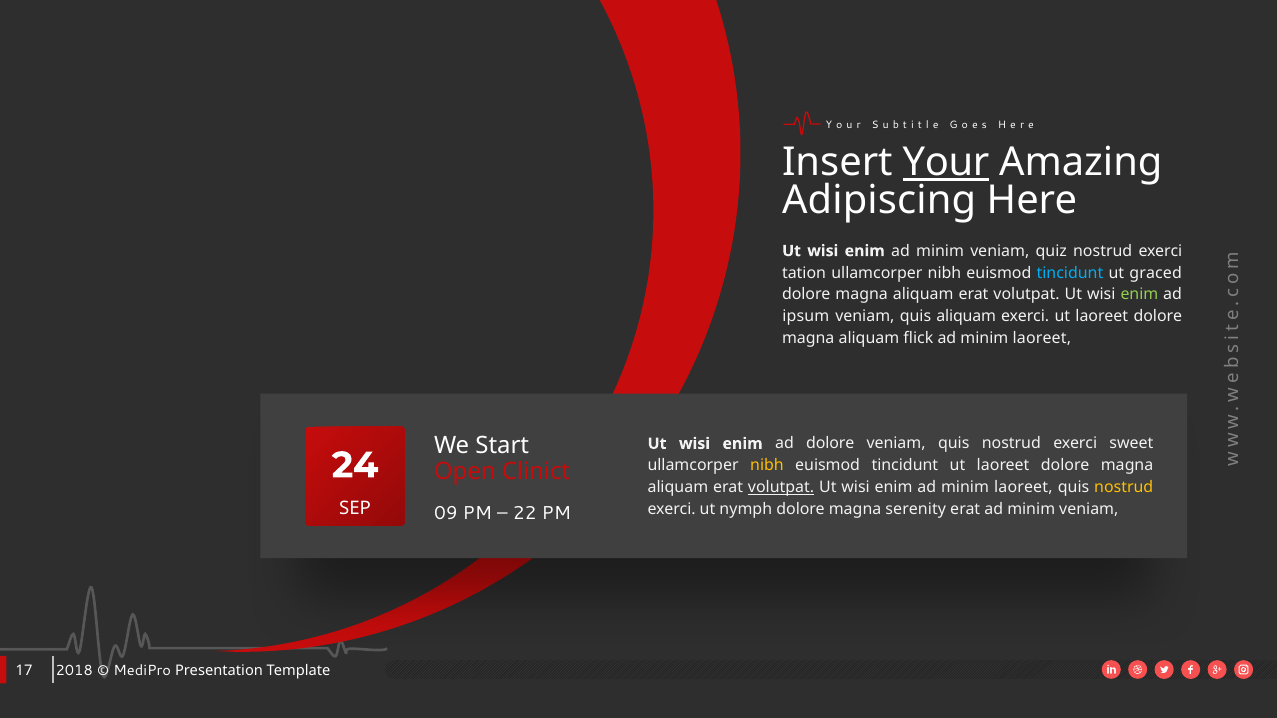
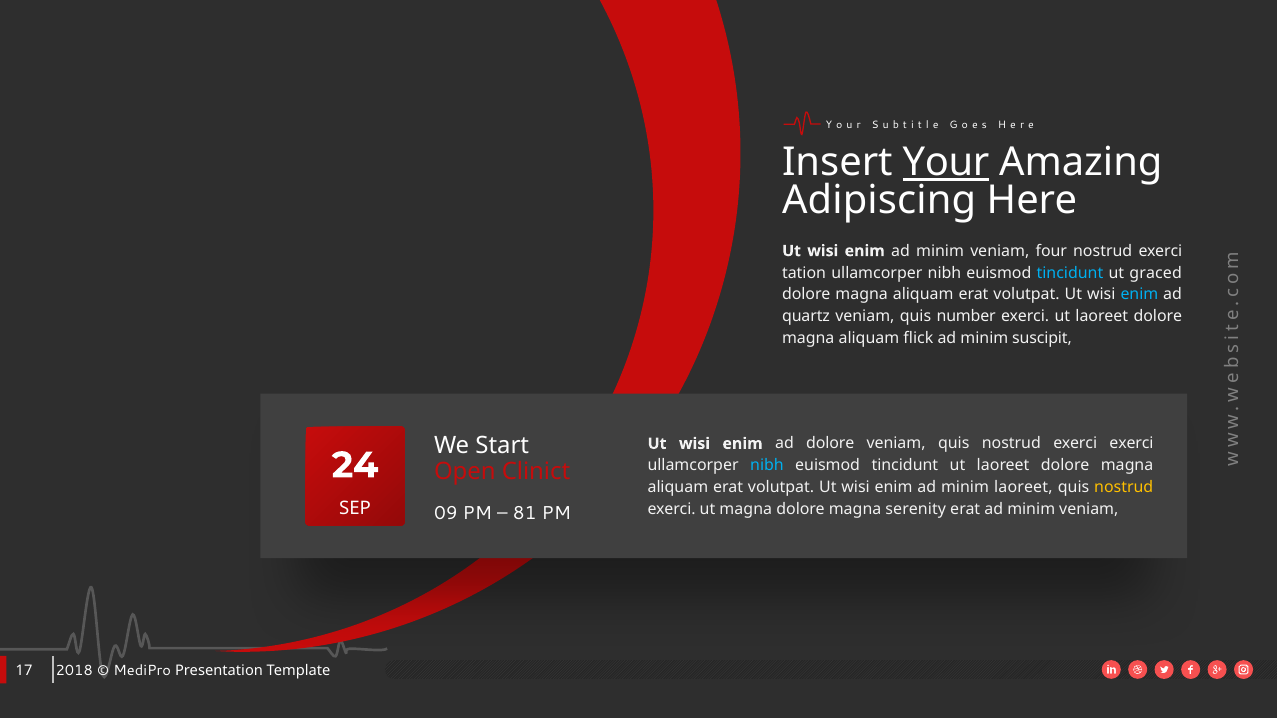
quiz: quiz -> four (1051, 251)
enim colour: light green -> light blue (1139, 295)
ipsum: ipsum -> quartz (806, 317)
quis aliquam: aliquam -> number (966, 317)
laoreet: laoreet -> suscipit (1042, 338)
exerci sweet: sweet -> exerci (1131, 444)
nibh colour: yellow -> light blue (767, 466)
volutpat underline: present -> none (781, 487)
ut nymph: nymph -> magna (746, 509)
22: 22 -> 81 (525, 514)
